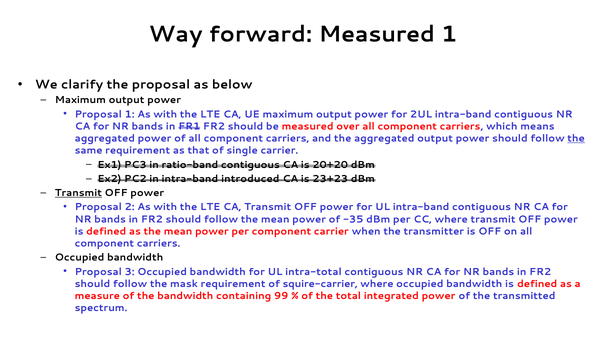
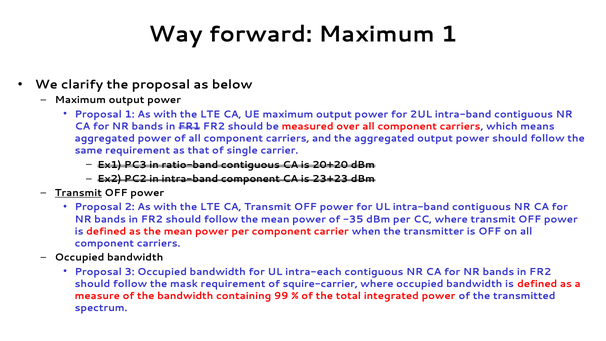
forward Measured: Measured -> Maximum (377, 34)
the underline: present -> none (576, 138)
intra-band introduced: introduced -> component (250, 179)
intra-total: intra-total -> intra-each (313, 272)
